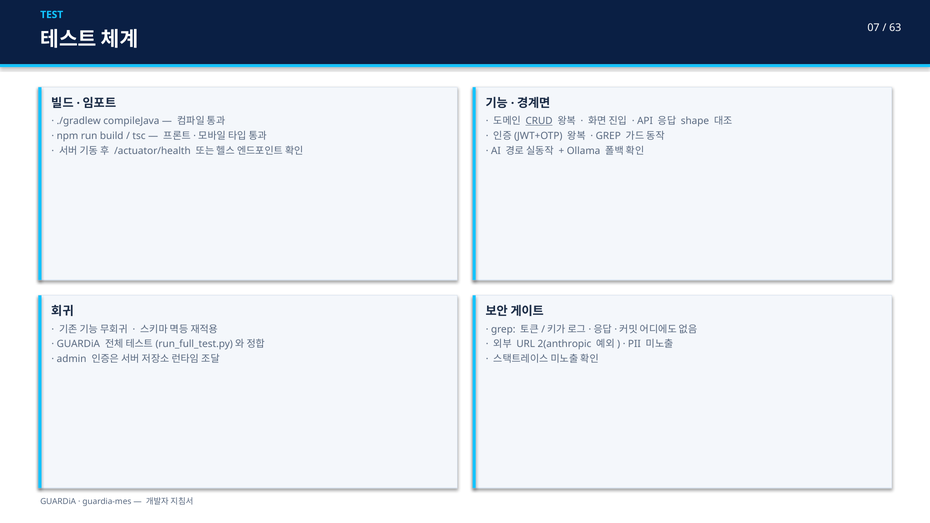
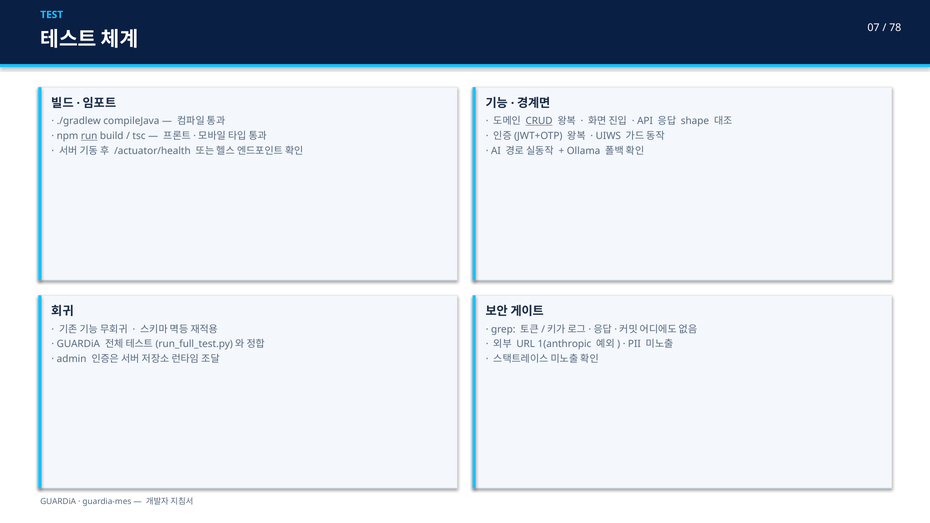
63: 63 -> 78 (895, 28)
run underline: none -> present (89, 136)
GREP: GREP -> UIWS (608, 136)
2(anthropic: 2(anthropic -> 1(anthropic (564, 344)
